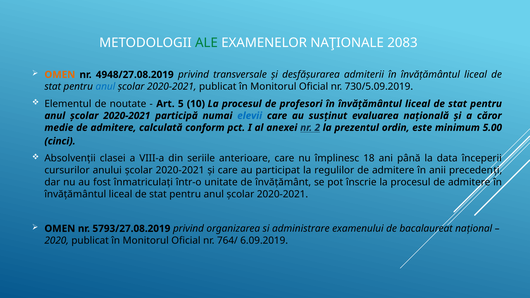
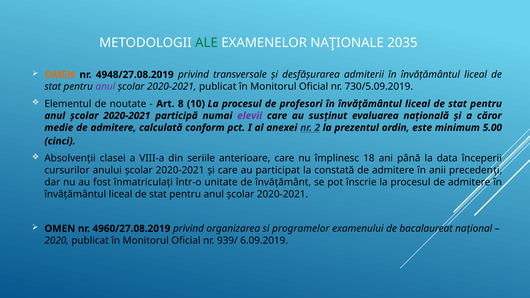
2083: 2083 -> 2035 (402, 43)
anul colour: blue -> purple (105, 87)
5: 5 -> 8 (181, 104)
elevii colour: blue -> purple (250, 116)
regulilor: regulilor -> constată (334, 170)
5793/27.08.2019: 5793/27.08.2019 -> 4960/27.08.2019 (131, 229)
administrare: administrare -> programelor (301, 229)
764/: 764/ -> 939/ (227, 241)
